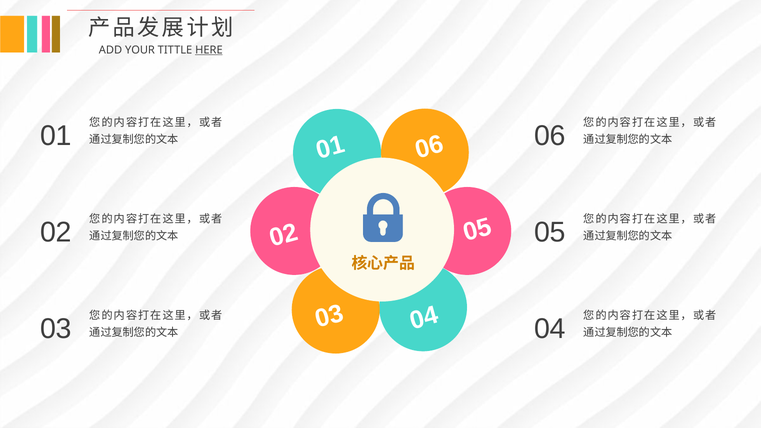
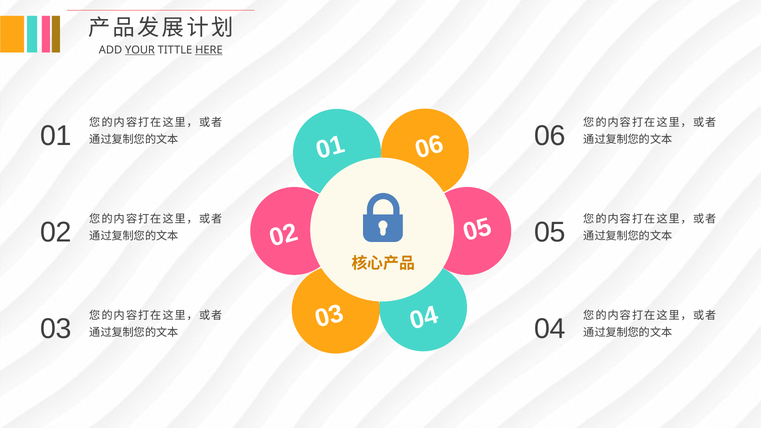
YOUR underline: none -> present (140, 50)
